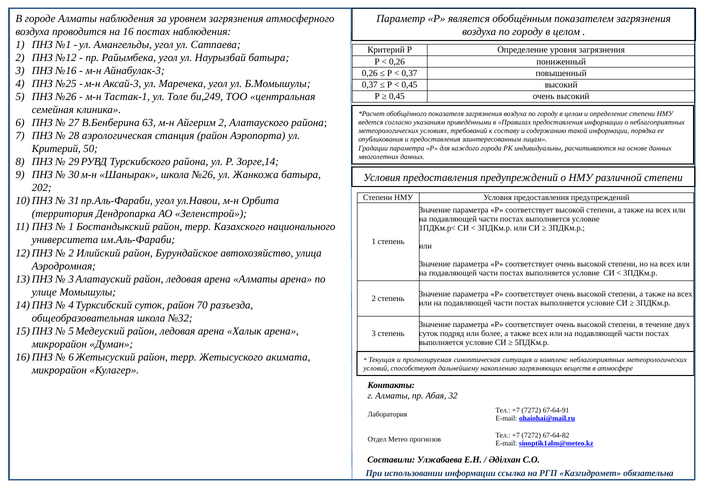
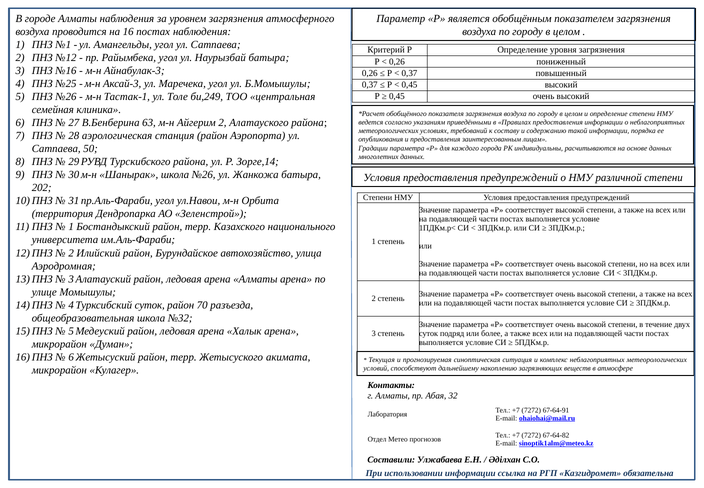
Критерий: Критерий -> Сатпаева (56, 149)
